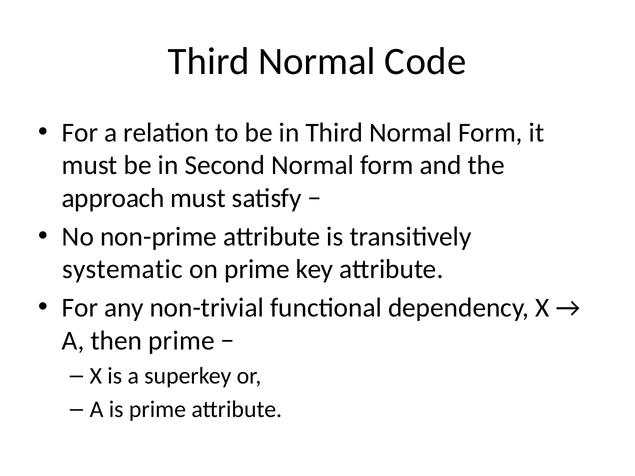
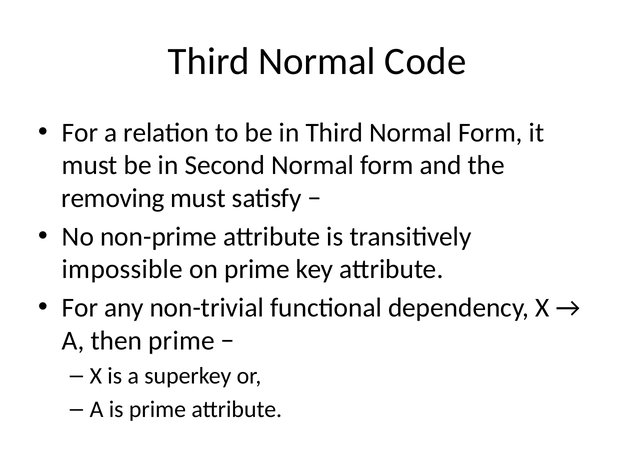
approach: approach -> removing (113, 198)
systematic: systematic -> impossible (122, 270)
